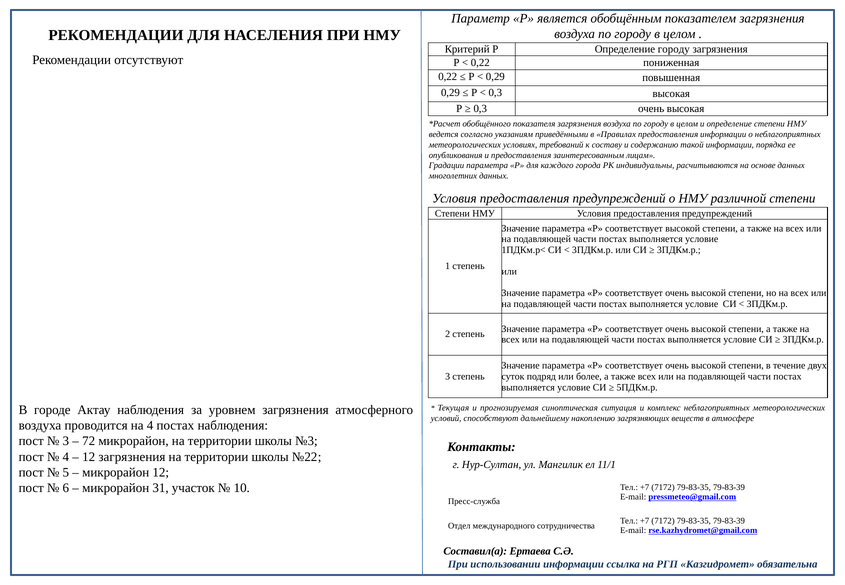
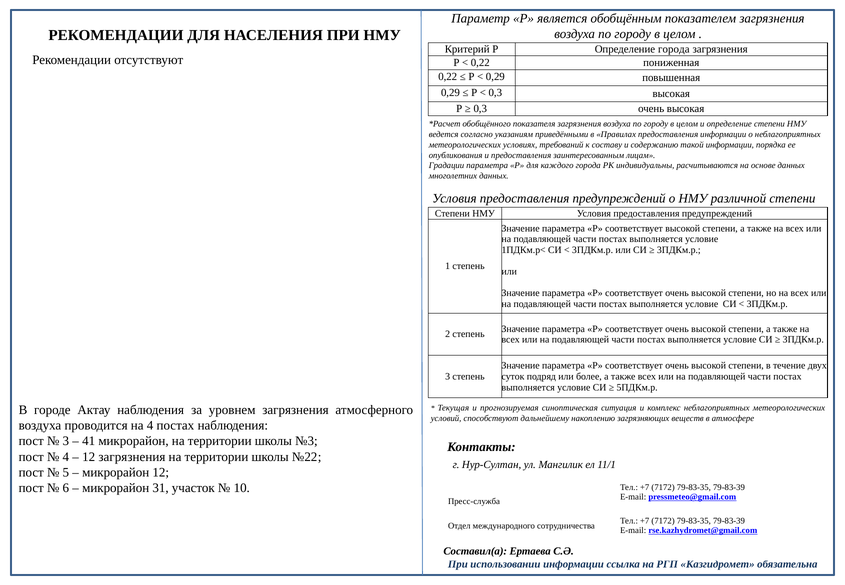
Определение городу: городу -> города (674, 49)
72: 72 -> 41 (89, 441)
